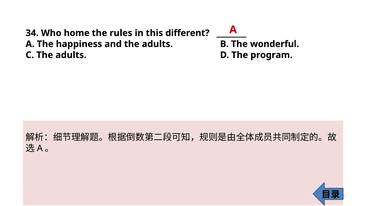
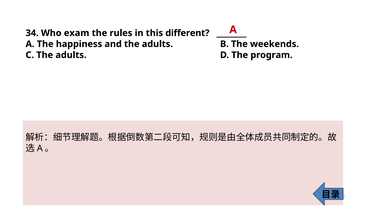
home: home -> exam (77, 33)
wonderful: wonderful -> weekends (275, 44)
